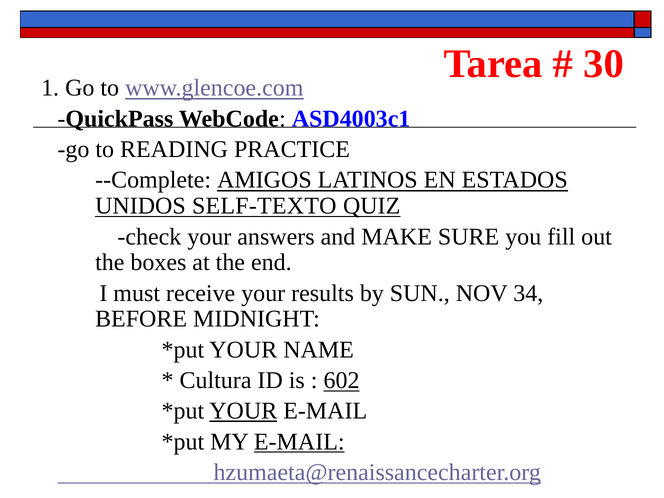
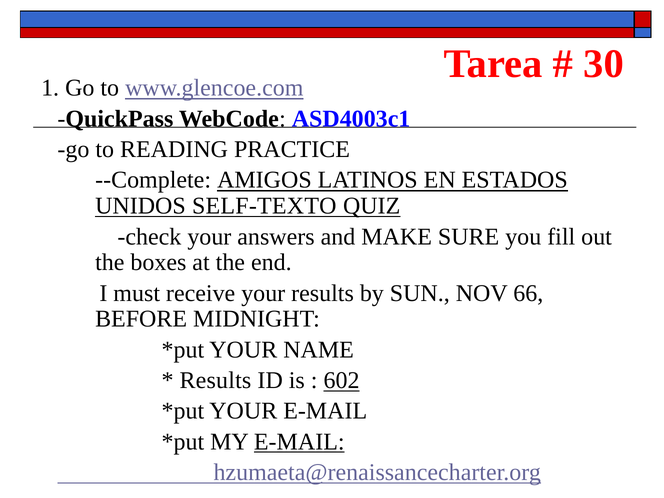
34: 34 -> 66 (528, 293)
Cultura: Cultura -> Results (215, 380)
YOUR underline: present -> none (243, 411)
